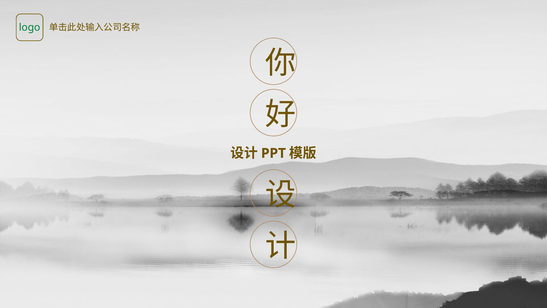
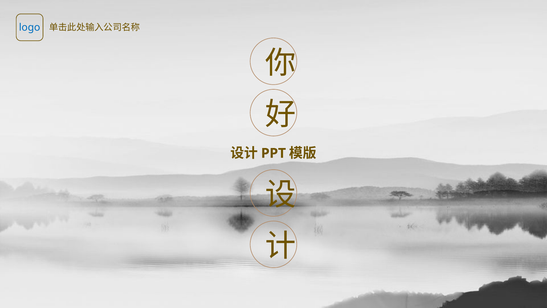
logo colour: green -> blue (30, 28)
